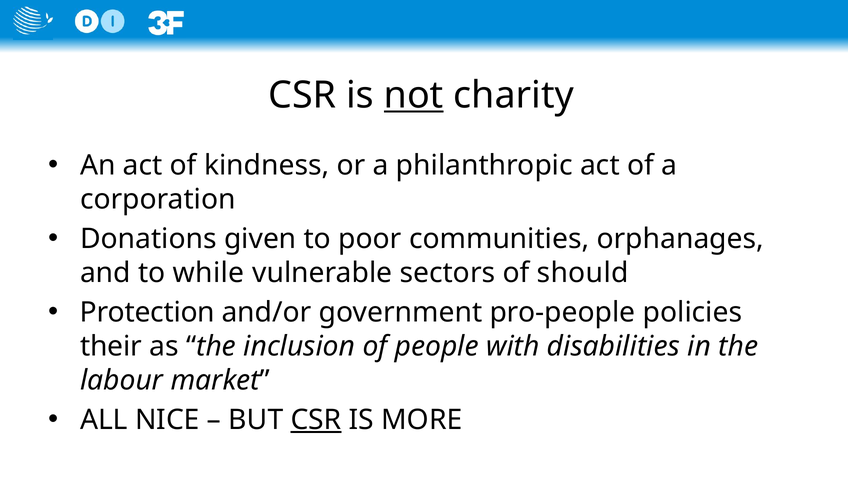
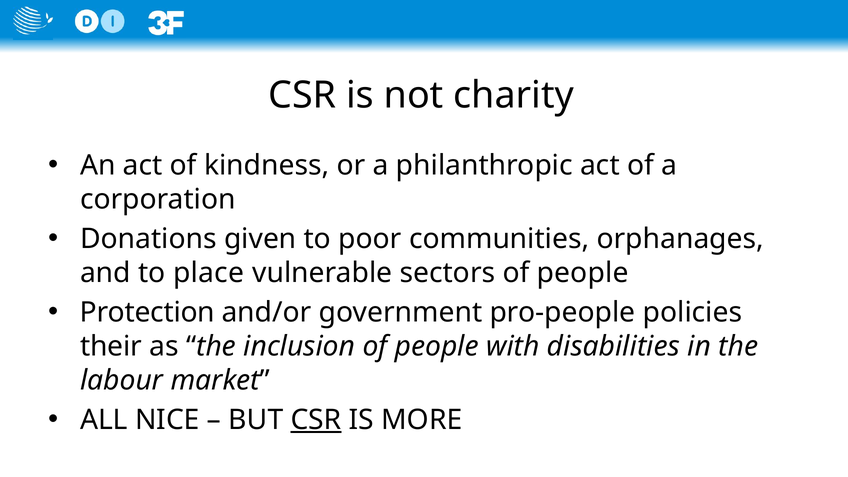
not underline: present -> none (414, 95)
while: while -> place (209, 273)
sectors of should: should -> people (583, 273)
